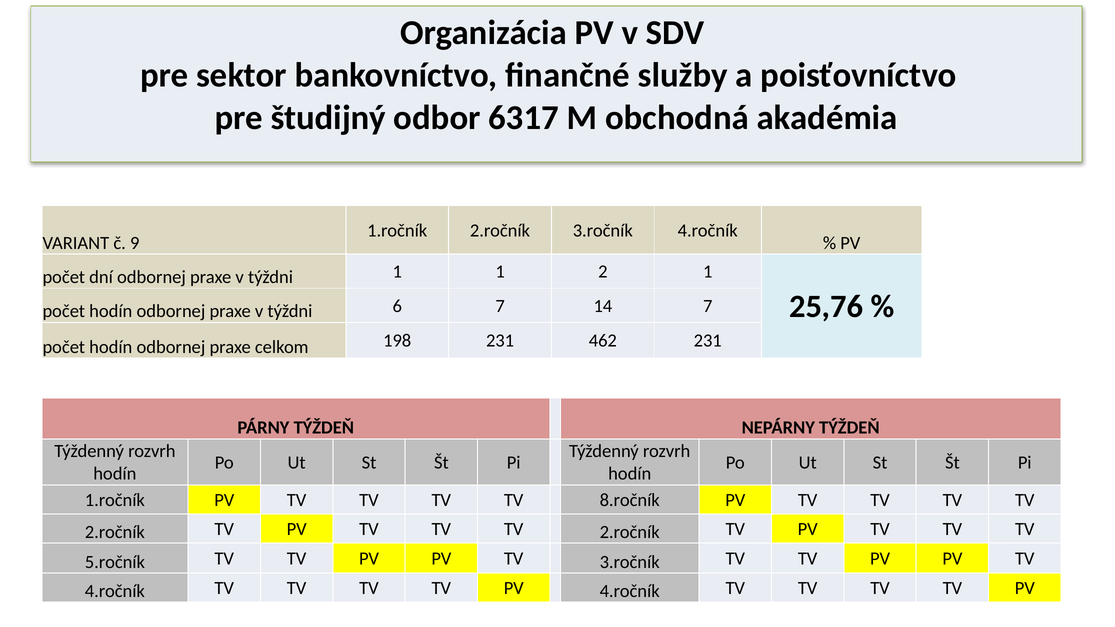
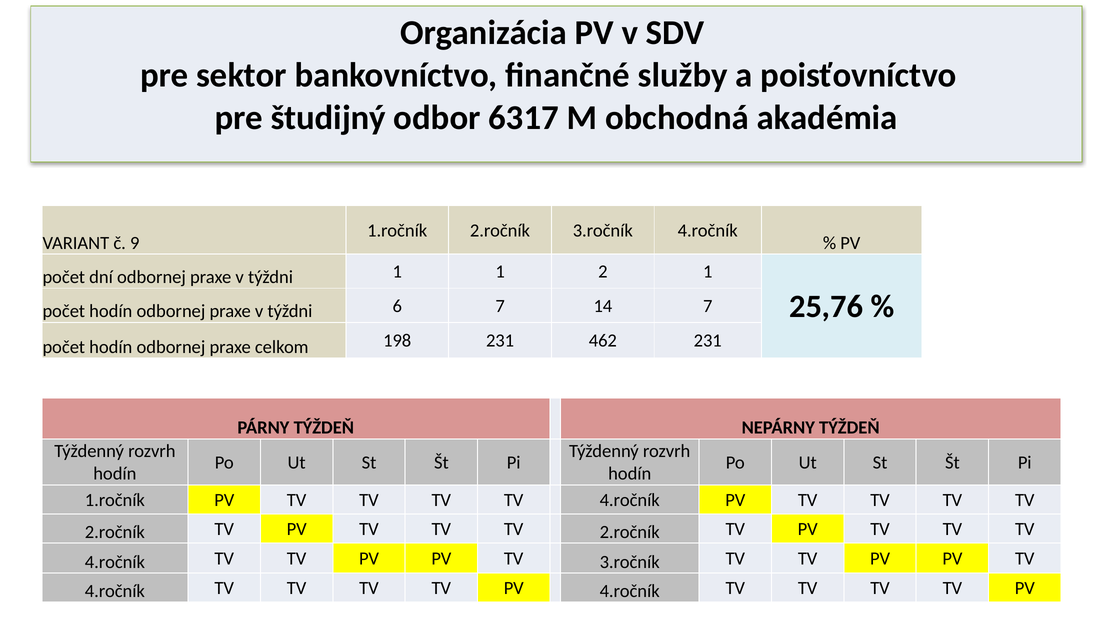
8.ročník: 8.ročník -> 4.ročník (630, 500)
5.ročník: 5.ročník -> 4.ročník (115, 562)
